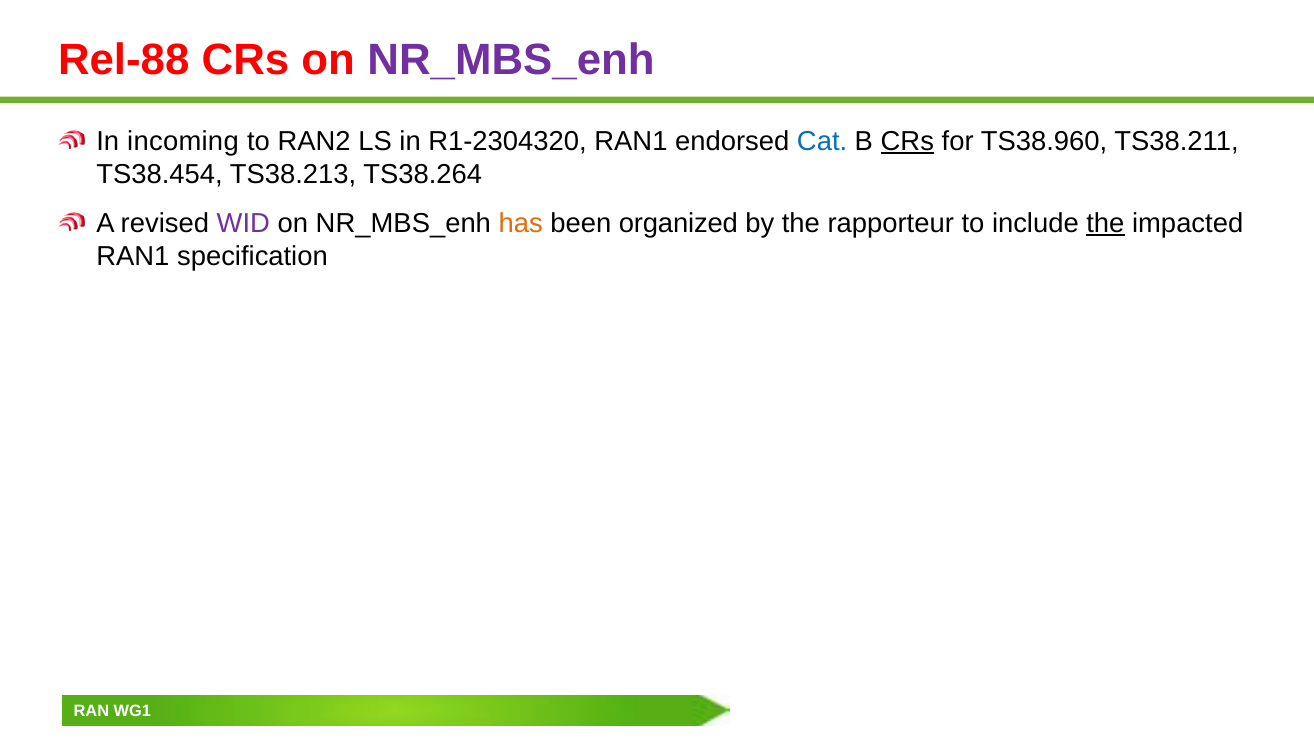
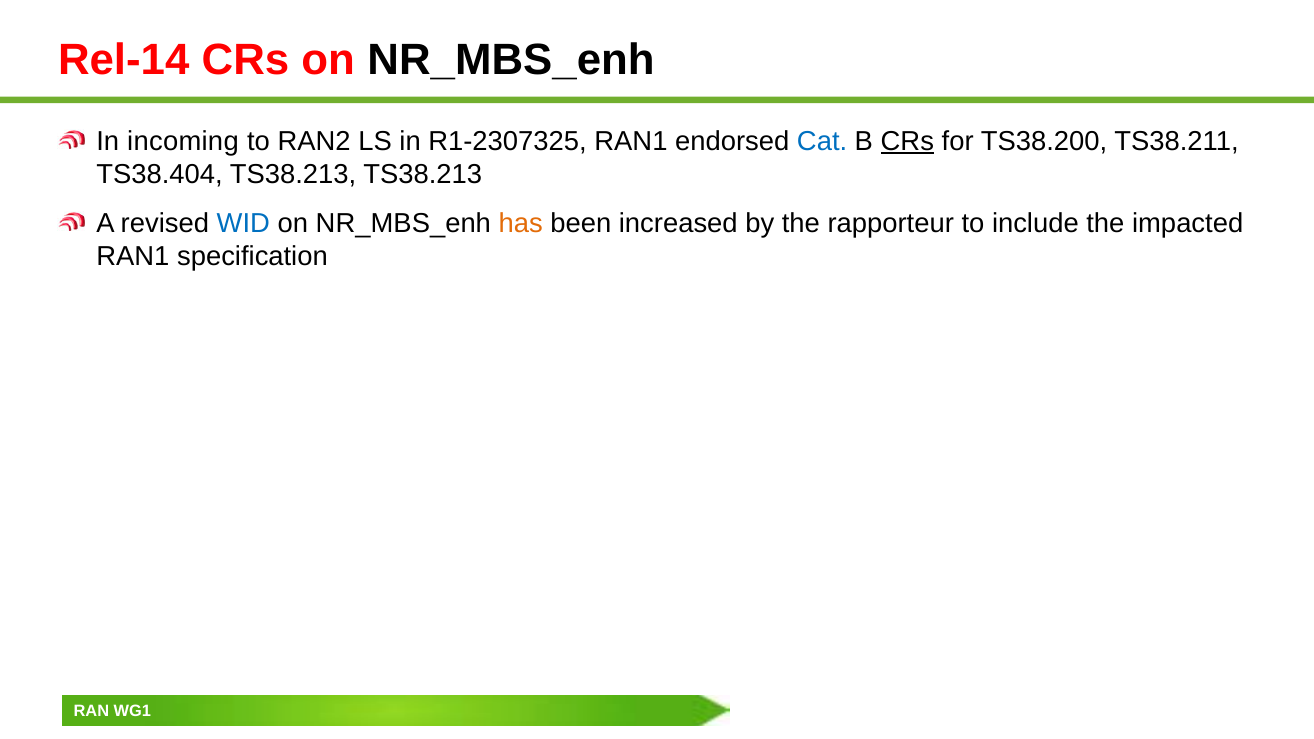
Rel-88: Rel-88 -> Rel-14 (124, 60)
NR_MBS_enh colour: purple -> black (511, 60)
R1-2304320: R1-2304320 -> R1-2307325 (508, 141)
TS38.960: TS38.960 -> TS38.200 (1044, 141)
TS38.454: TS38.454 -> TS38.404 (160, 174)
TS38.213 TS38.264: TS38.264 -> TS38.213 (423, 174)
WID colour: purple -> blue (243, 223)
organized: organized -> increased (678, 223)
the underline: present -> none (1105, 223)
